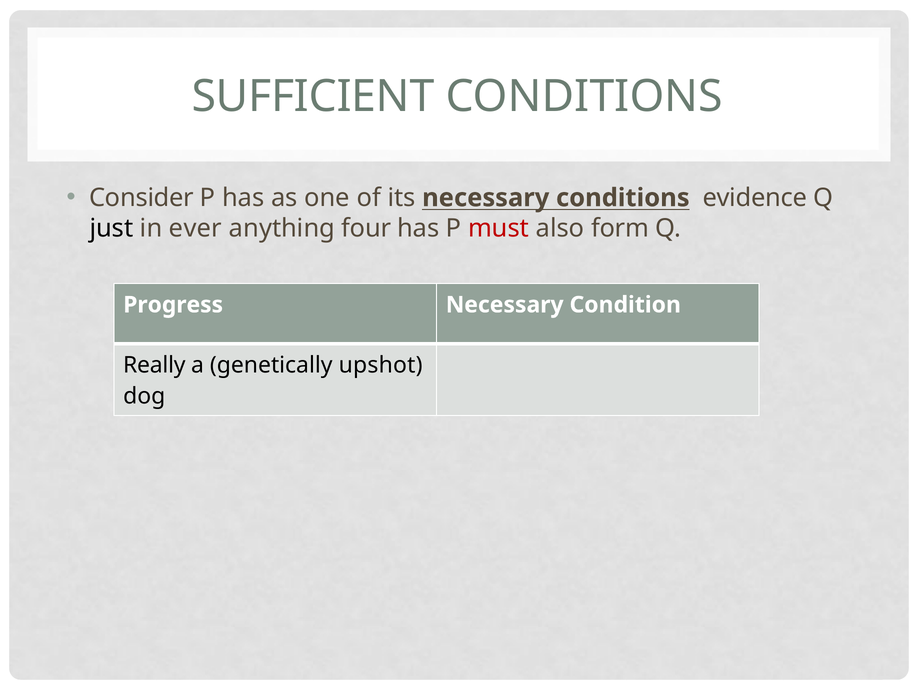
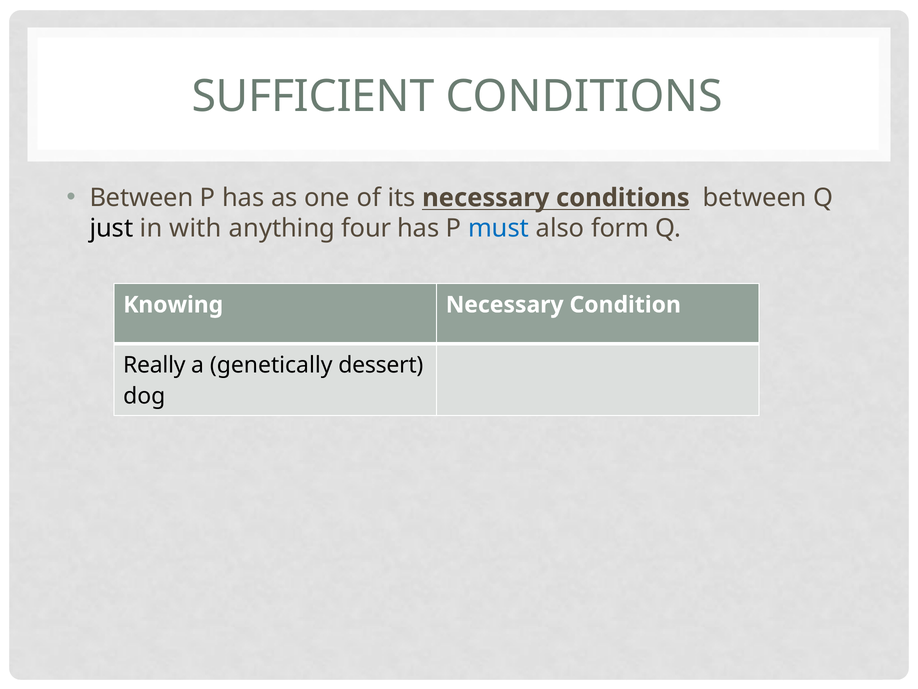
Consider: Consider -> Between (141, 198)
conditions evidence: evidence -> between (755, 198)
ever: ever -> with (195, 228)
must colour: red -> blue (499, 228)
Progress: Progress -> Knowing (173, 305)
upshot: upshot -> dessert (381, 365)
